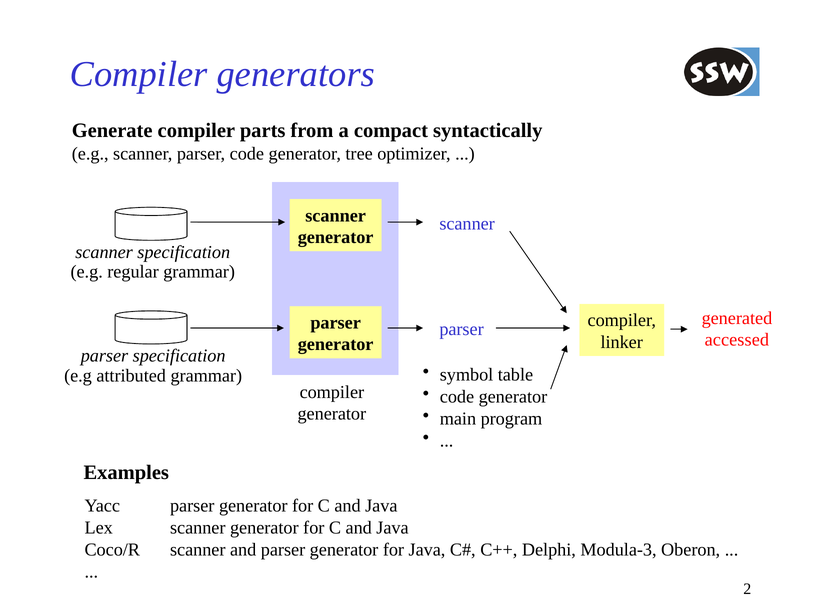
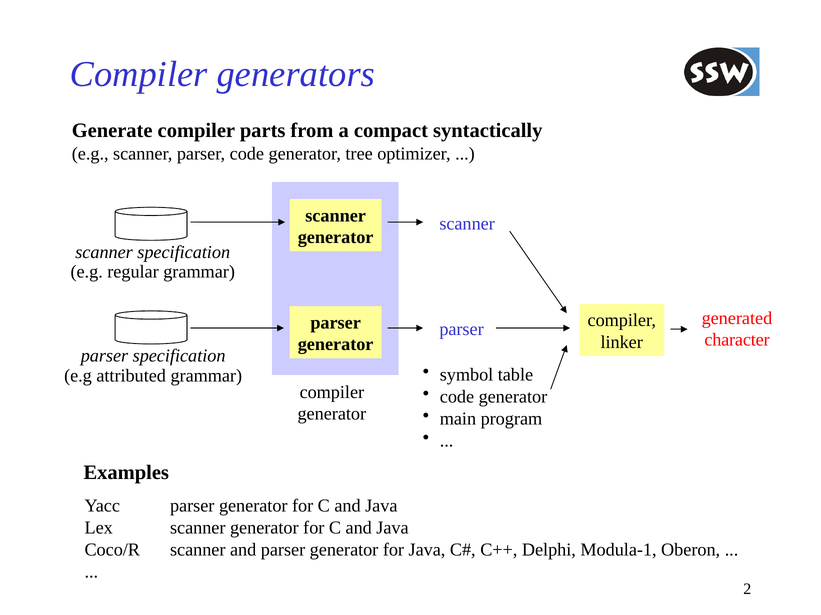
accessed: accessed -> character (737, 340)
Modula-3: Modula-3 -> Modula-1 (619, 550)
